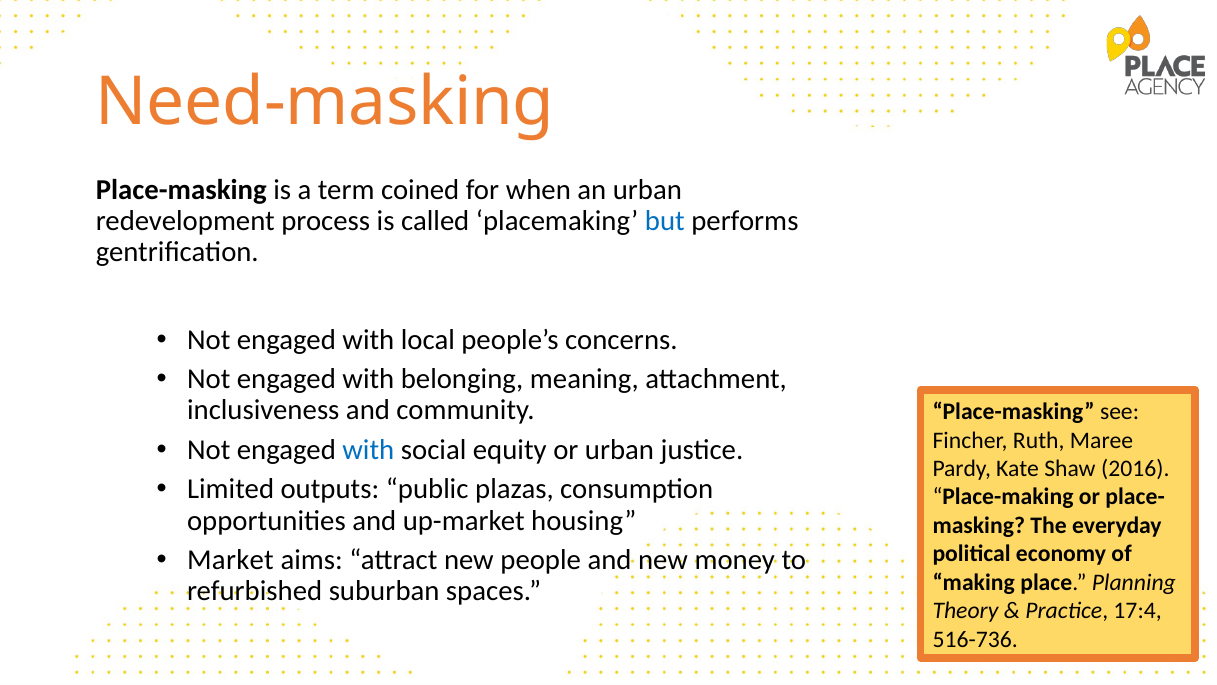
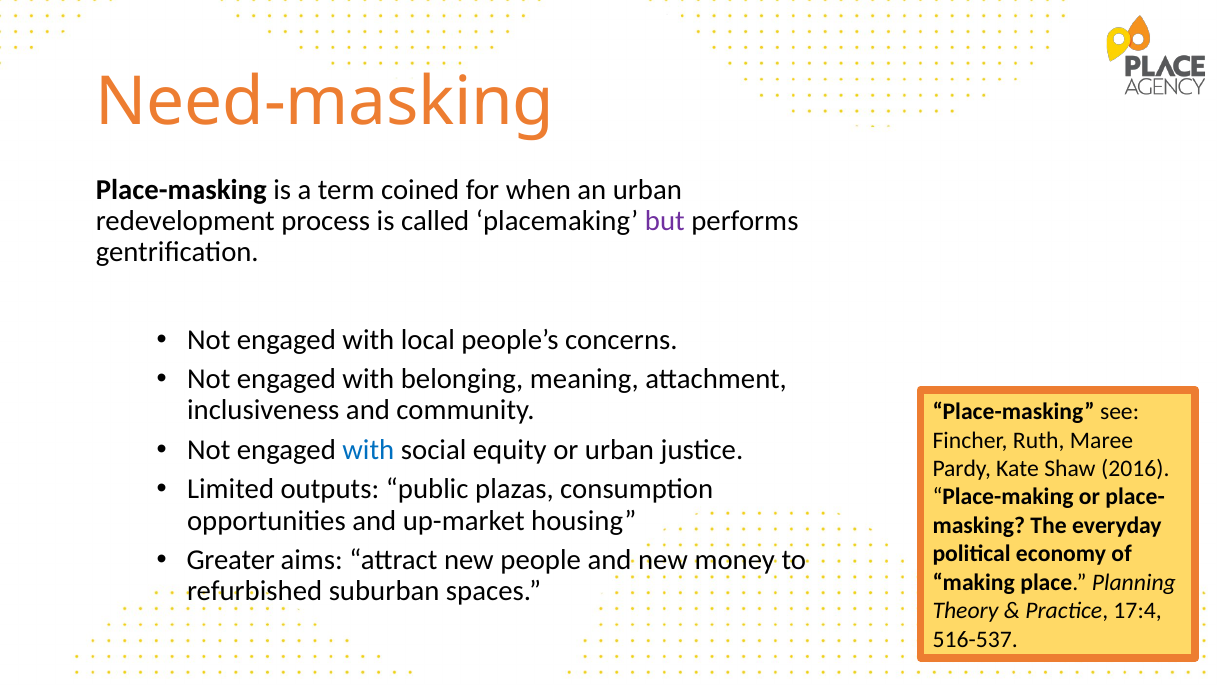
but colour: blue -> purple (665, 221)
Market: Market -> Greater (231, 560)
516-736: 516-736 -> 516-537 (975, 639)
